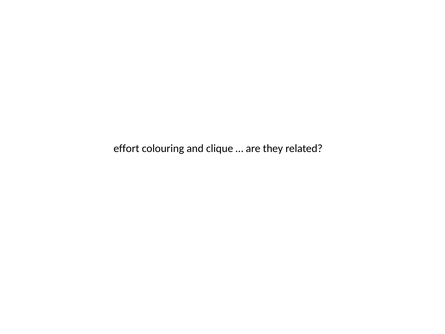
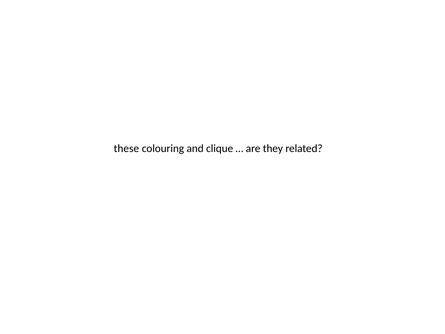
effort: effort -> these (126, 148)
